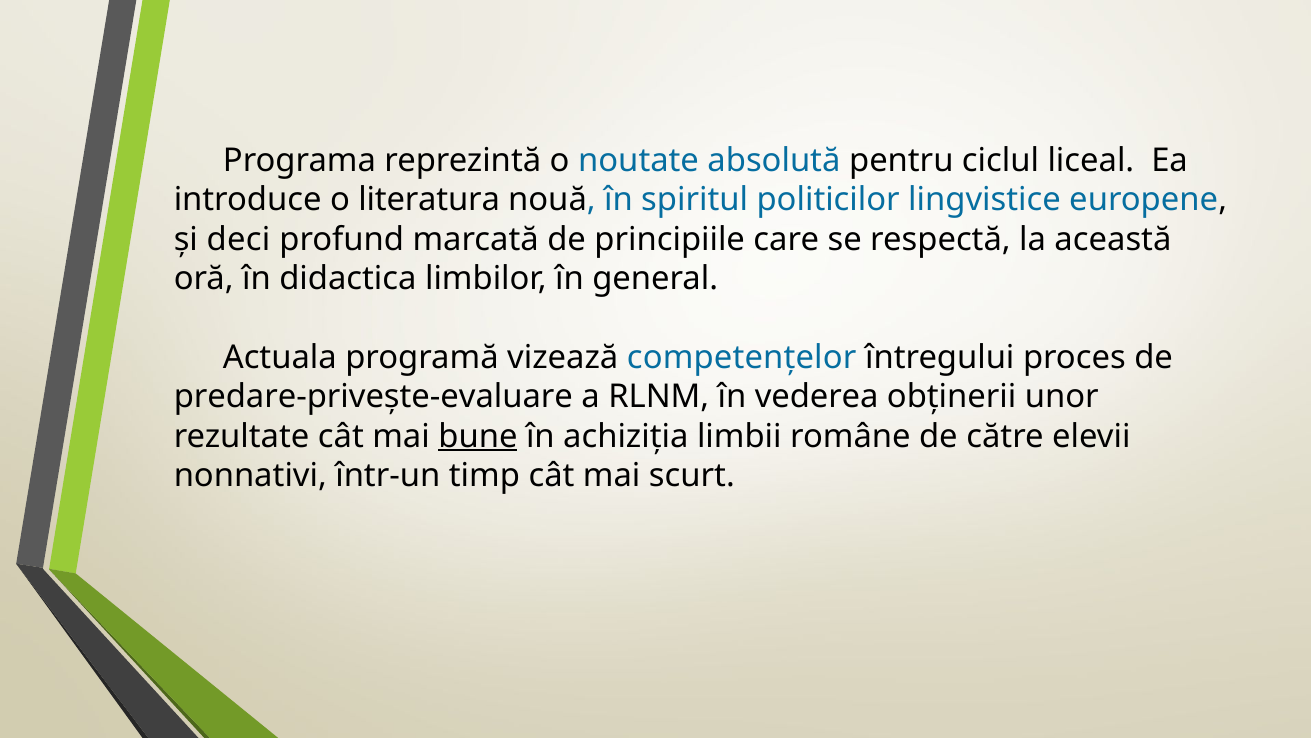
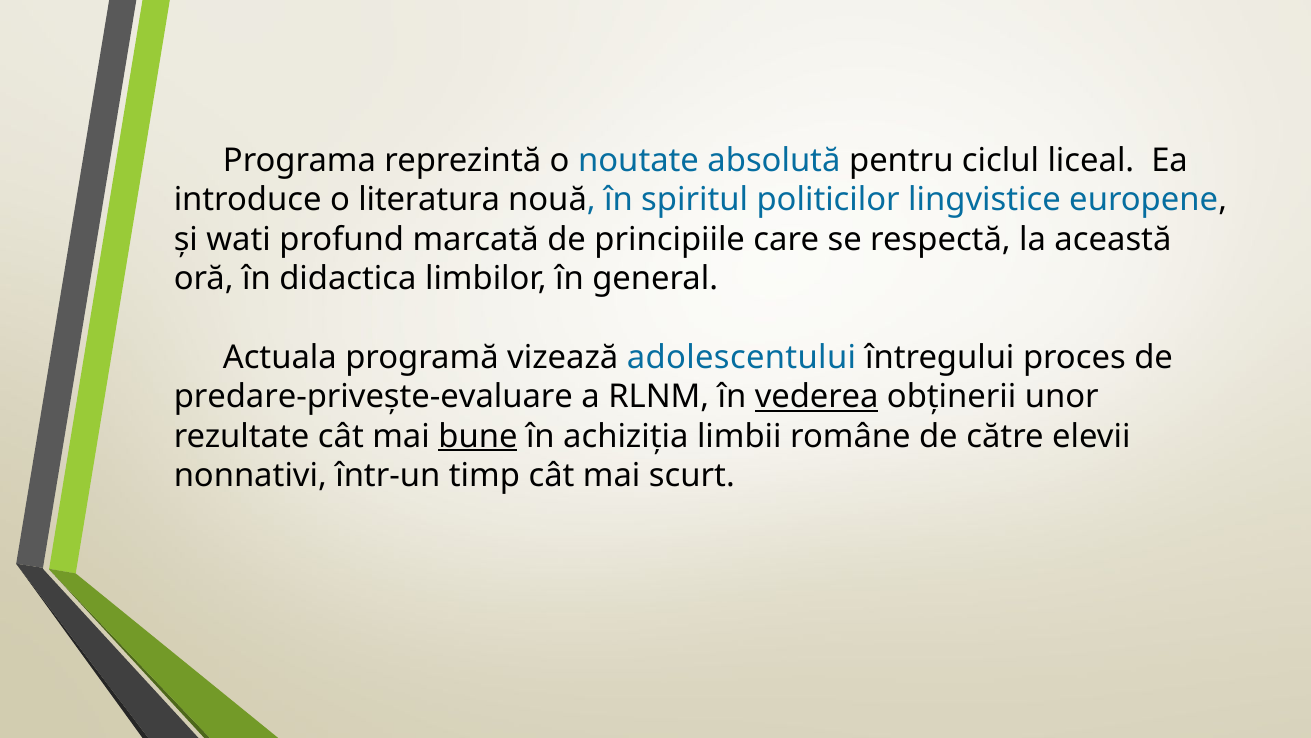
deci: deci -> wati (239, 239)
competențelor: competențelor -> adolescentului (742, 357)
vederea underline: none -> present (817, 397)
